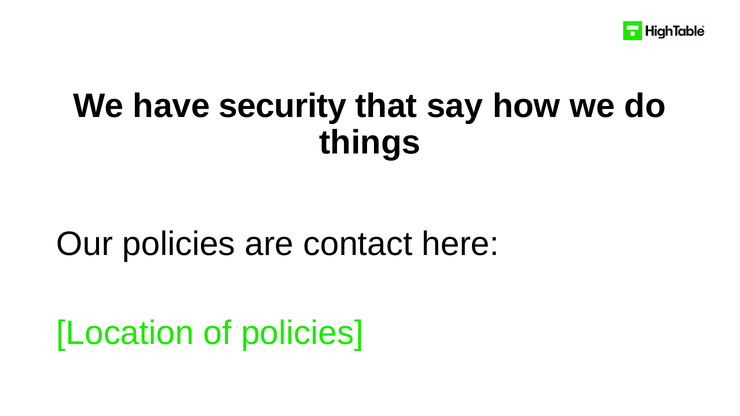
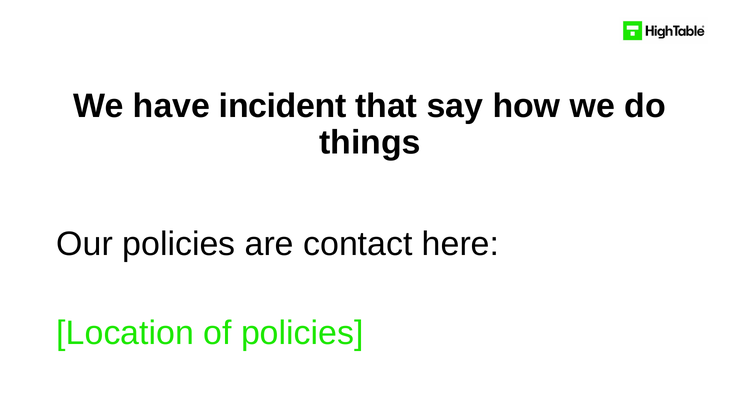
security: security -> incident (283, 106)
